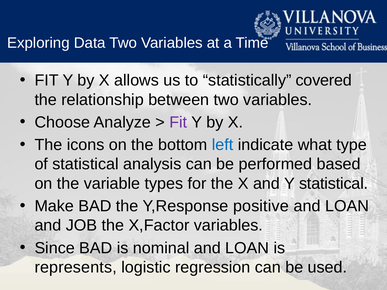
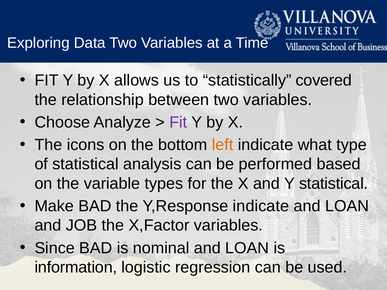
left colour: blue -> orange (223, 145)
Y,Response positive: positive -> indicate (261, 206)
represents: represents -> information (76, 268)
